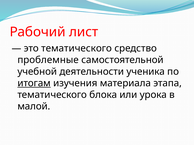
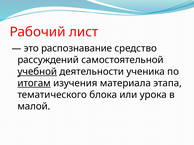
это тематического: тематического -> распознавание (77, 49)
проблемные: проблемные -> рассуждений (48, 60)
учебной underline: none -> present (37, 72)
